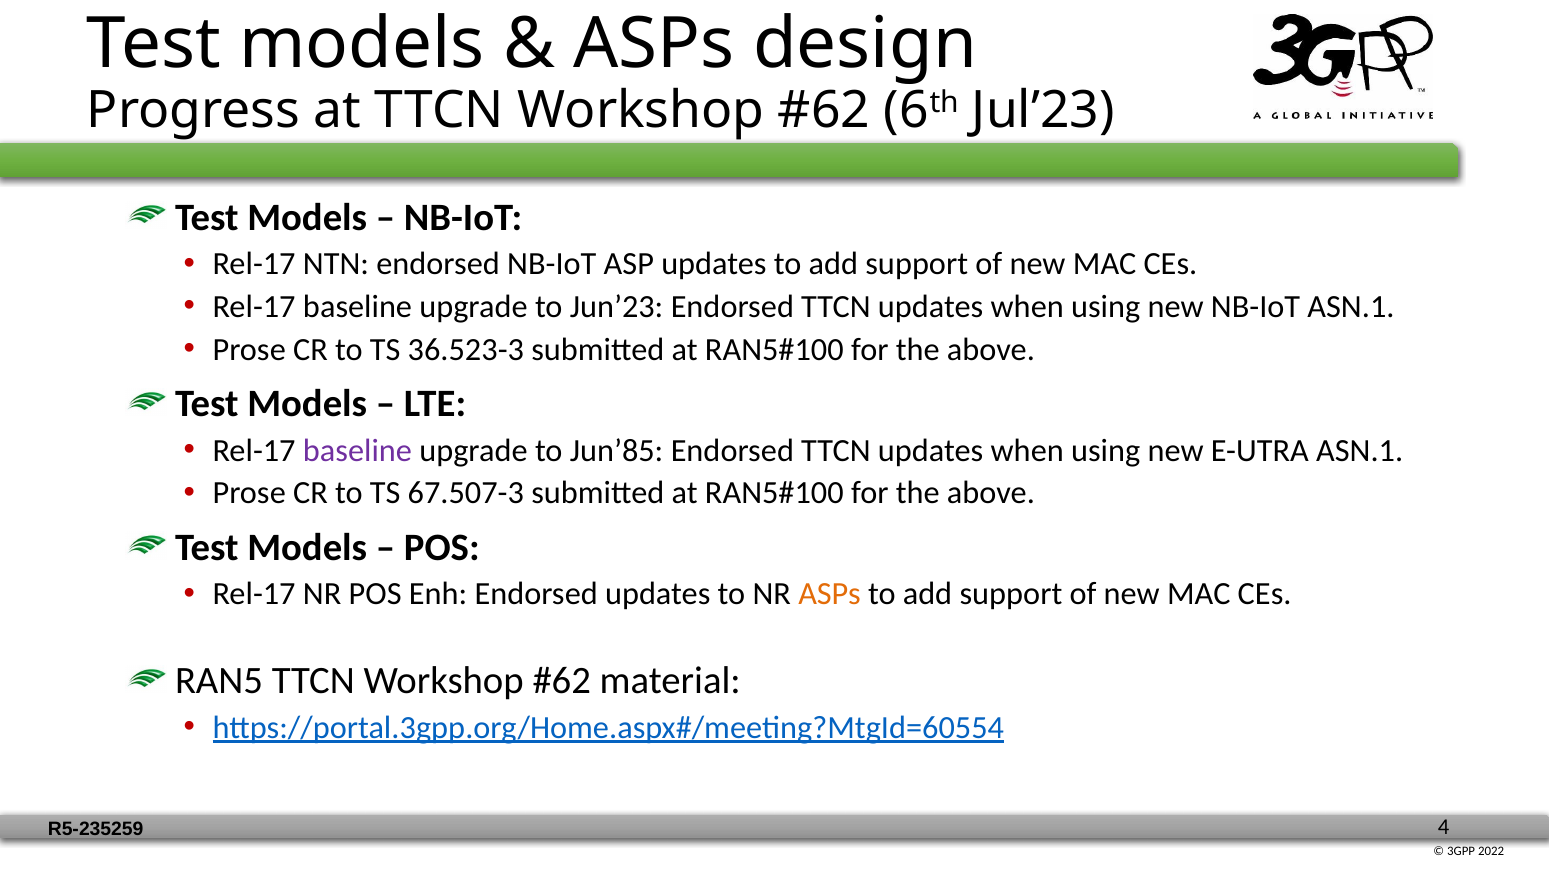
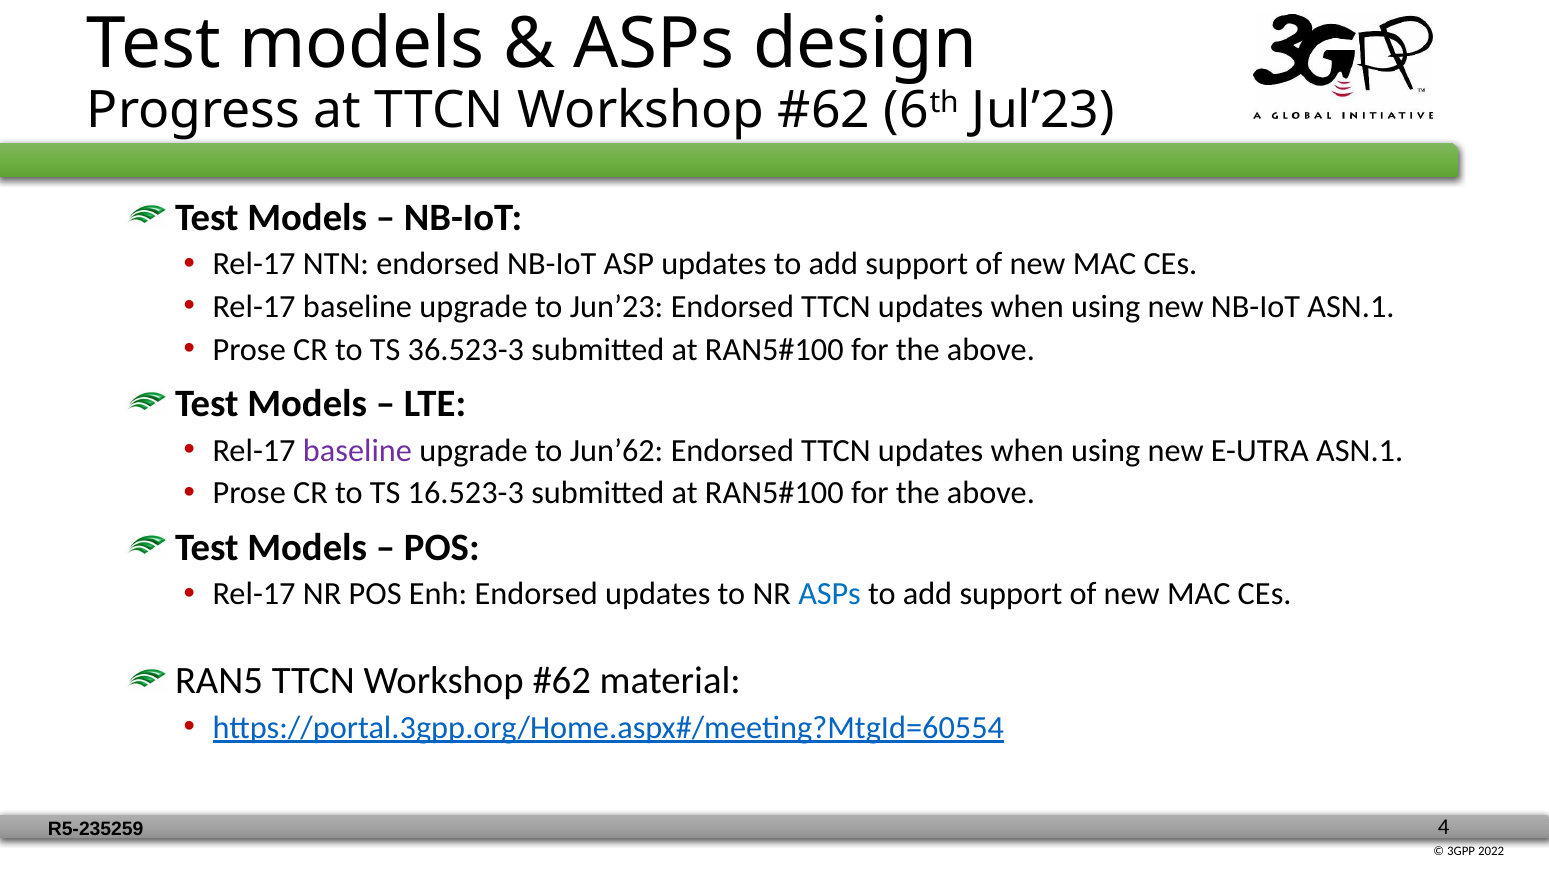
Jun’85: Jun’85 -> Jun’62 (617, 451)
67.507-3: 67.507-3 -> 16.523-3 (466, 493)
ASPs colour: orange -> blue (830, 594)
